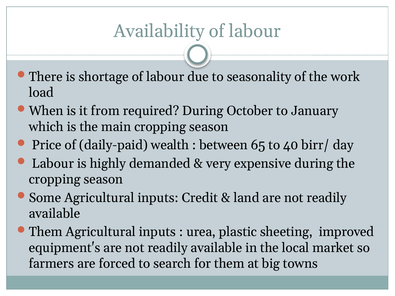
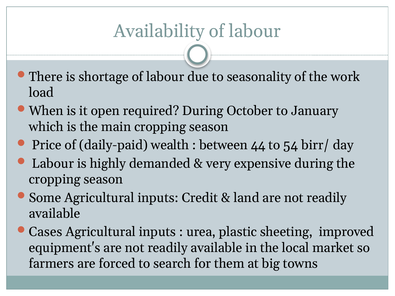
from: from -> open (105, 111)
65: 65 -> 44 (258, 145)
40: 40 -> 54 (291, 145)
Them: Them -> Cases (46, 232)
